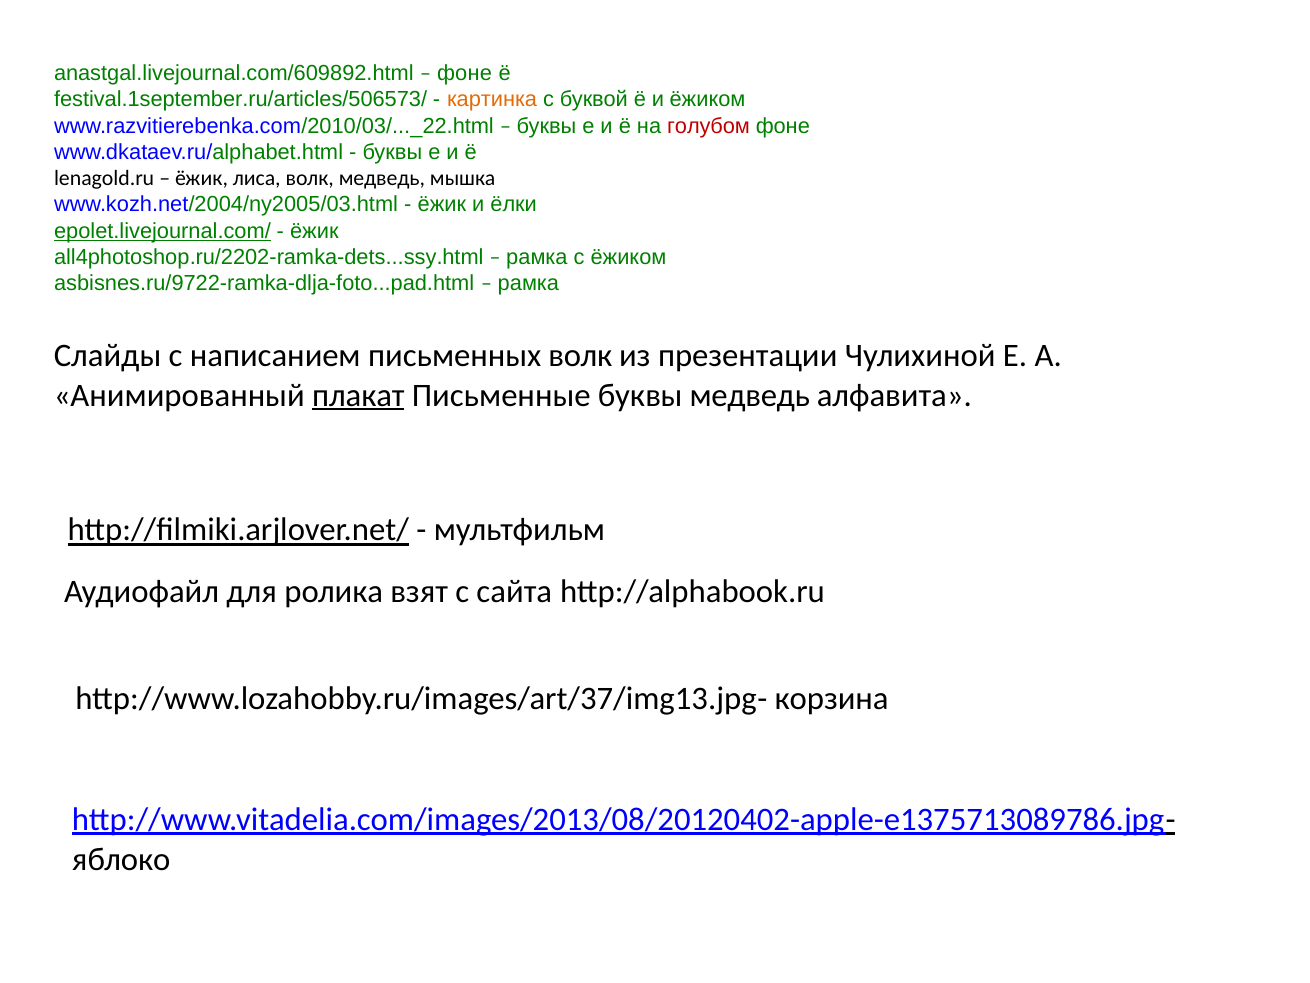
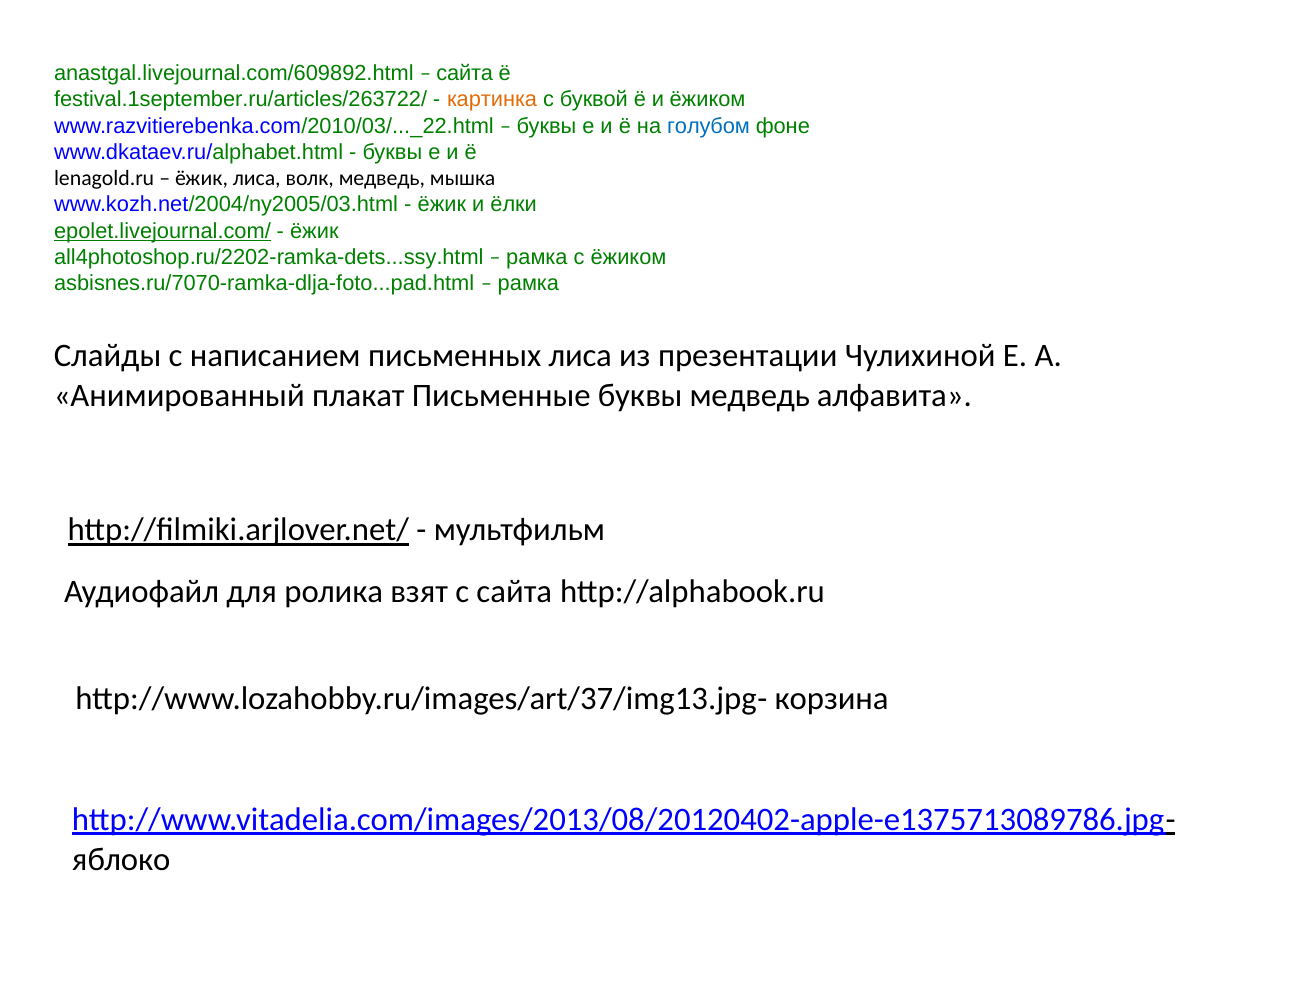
фоне: фоне -> сайта (465, 74)
festival.1september.ru/articles/506573/: festival.1september.ru/articles/506573/ -> festival.1september.ru/articles/263722/ (241, 100)
голубом colour: red -> blue (708, 126)
asbisnes.ru/9722-ramka-dlja-foto...pad.html: asbisnes.ru/9722-ramka-dlja-foto...pad.html -> asbisnes.ru/7070-ramka-dlja-foto...pad.html (264, 283)
письменных волк: волк -> лиса (580, 356)
плакат underline: present -> none (358, 395)
